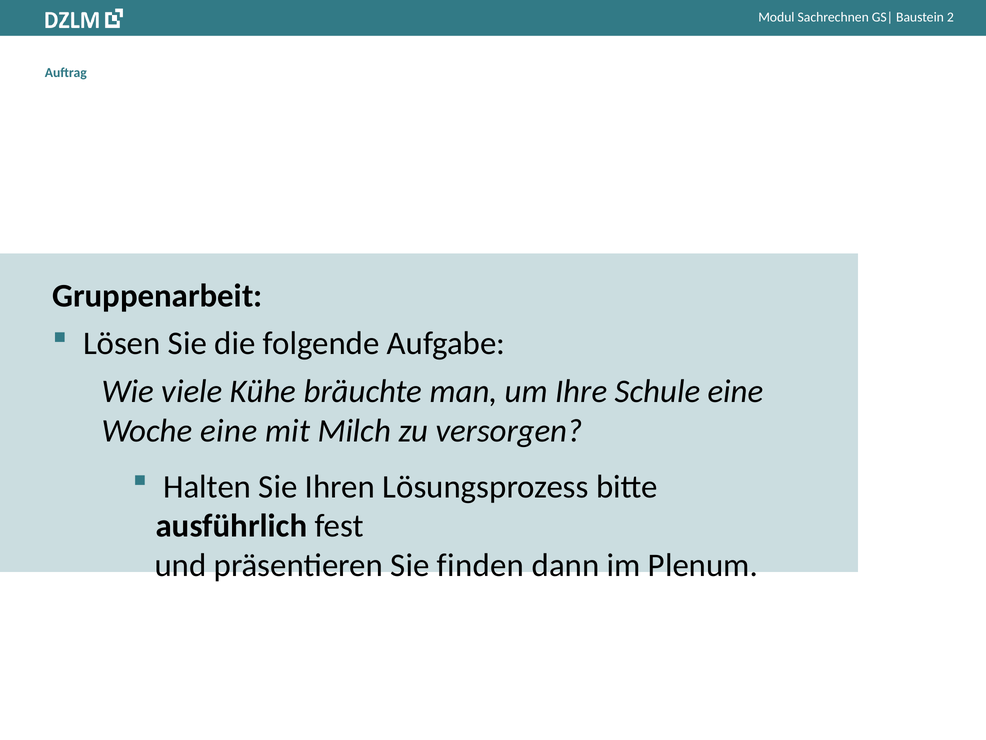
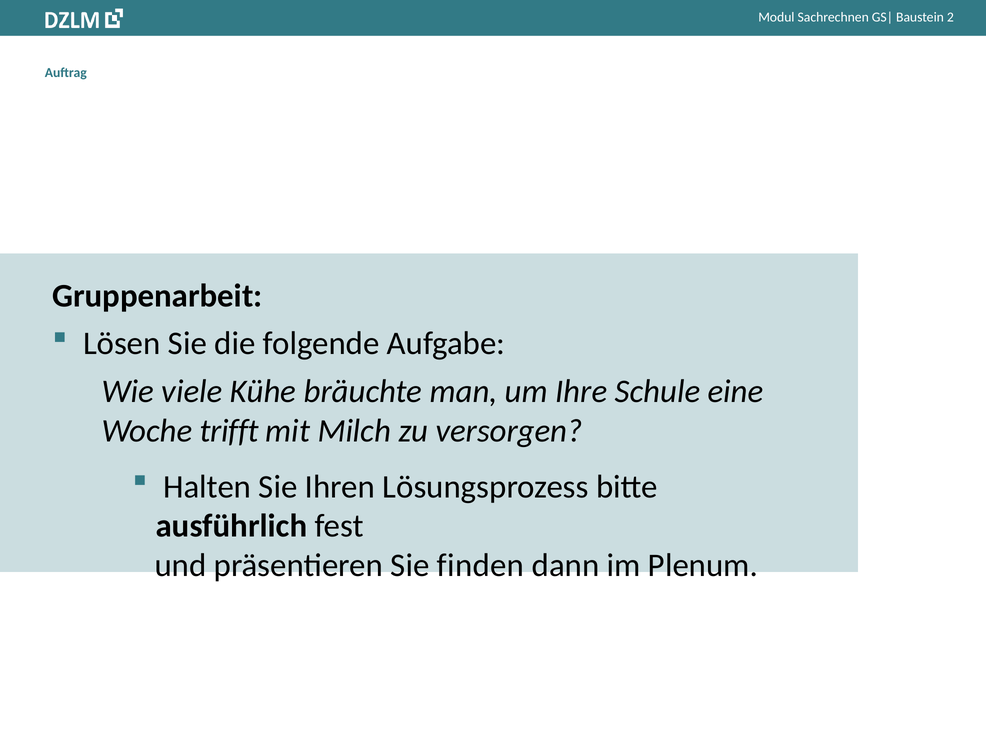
Woche eine: eine -> trifft (229, 430)
